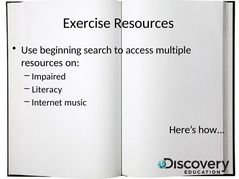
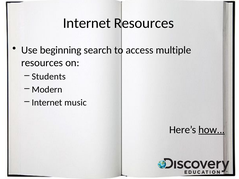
Exercise: Exercise -> Internet (87, 23)
Impaired: Impaired -> Students (49, 77)
Literacy: Literacy -> Modern (47, 90)
how underline: none -> present (212, 130)
